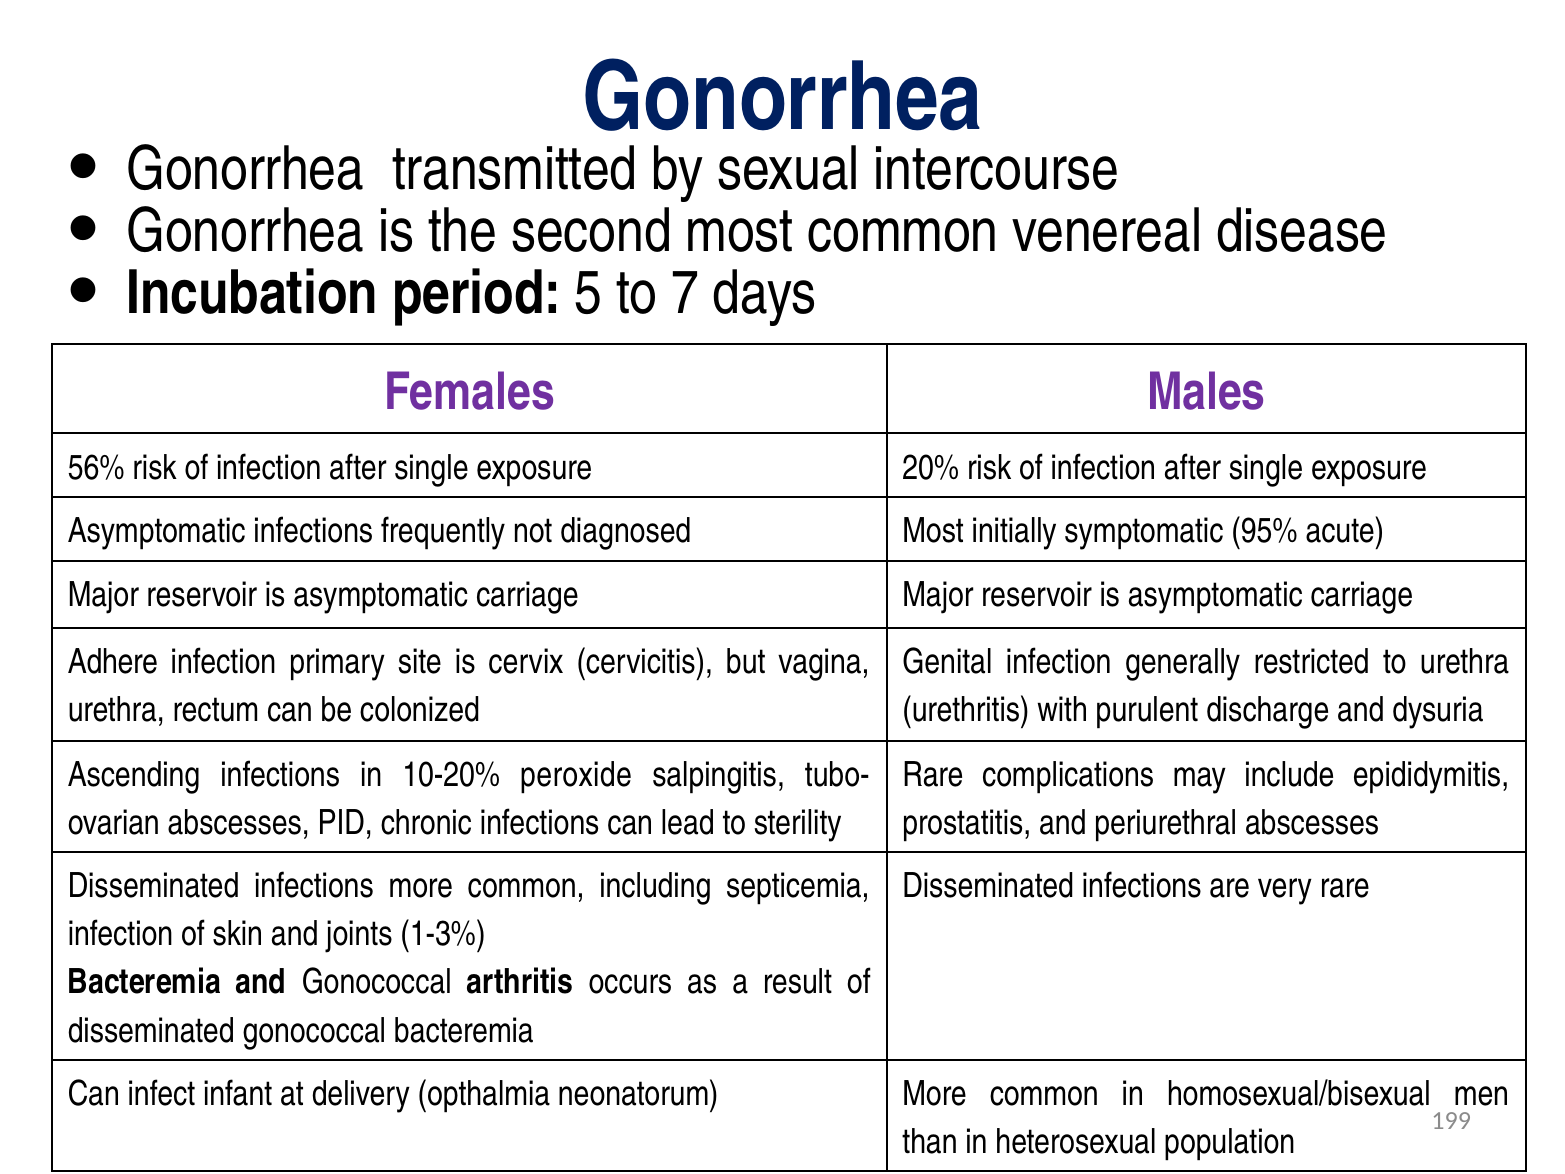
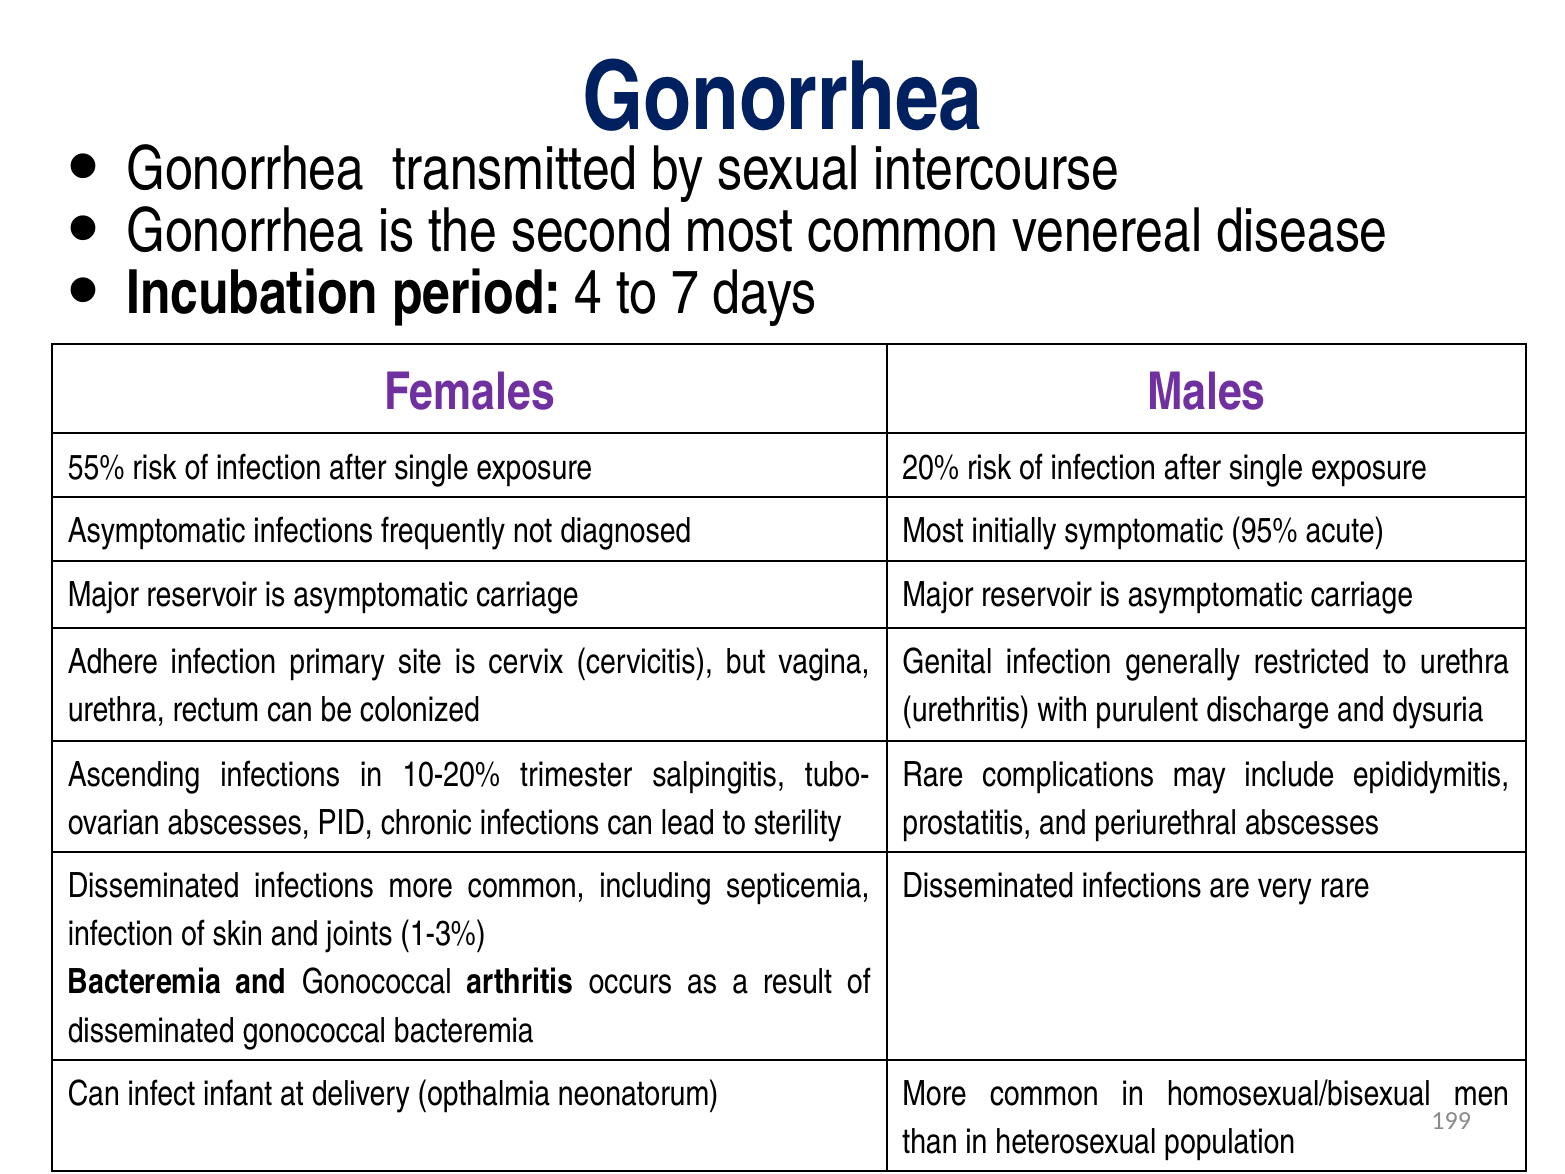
5: 5 -> 4 (589, 293)
56%: 56% -> 55% (96, 467)
peroxide: peroxide -> trimester (576, 775)
